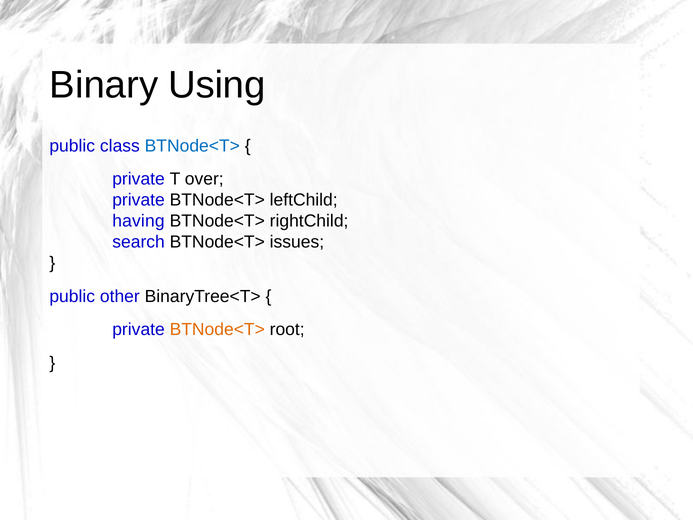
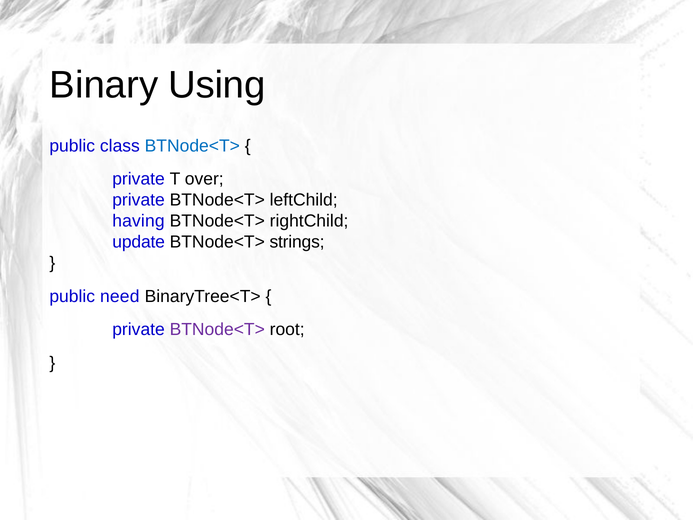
search: search -> update (139, 242)
issues: issues -> strings (297, 242)
other: other -> need (120, 296)
BTNode<T> colour: orange -> purple (217, 329)
